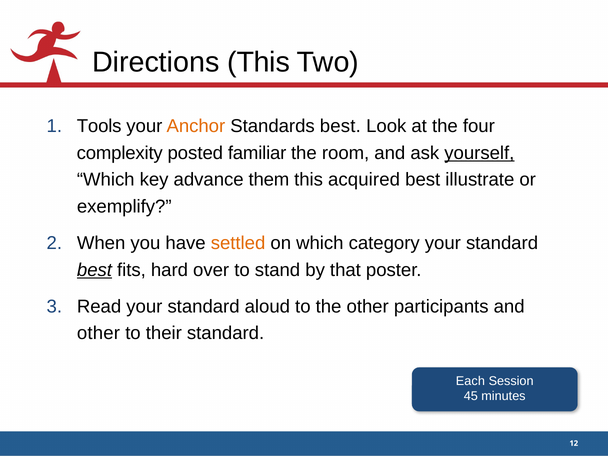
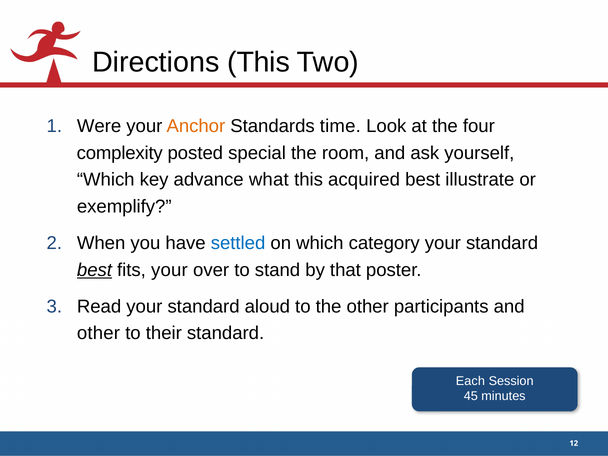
Tools: Tools -> Were (99, 126)
Standards best: best -> time (340, 126)
familiar: familiar -> special (257, 153)
yourself underline: present -> none (479, 153)
them: them -> what (269, 180)
settled colour: orange -> blue (238, 243)
fits hard: hard -> your (169, 270)
